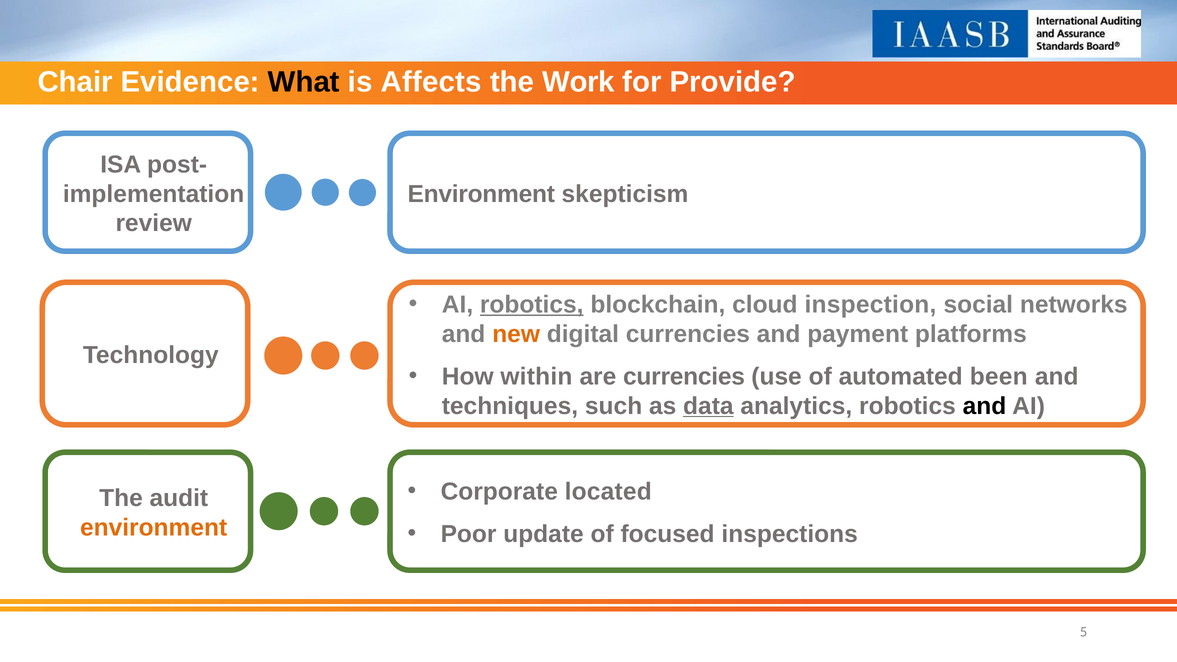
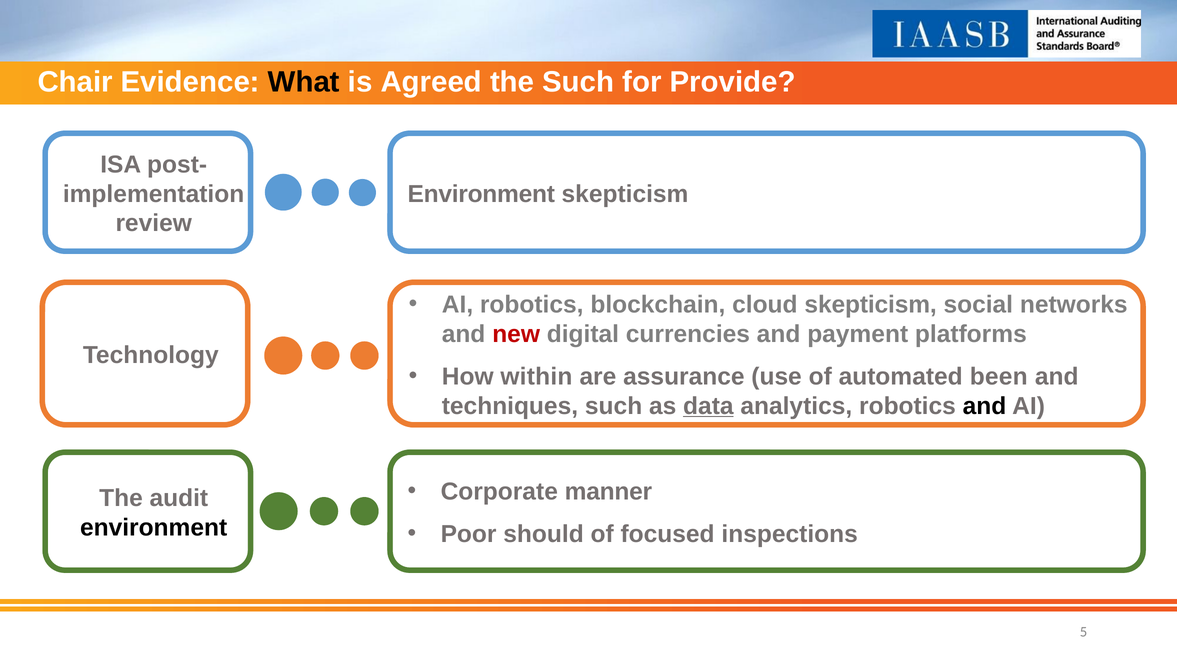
Affects: Affects -> Agreed (431, 82)
the Work: Work -> Such (578, 82)
robotics underline: present -> none (532, 305)
cloud inspection: inspection -> skepticism (871, 305)
new colour: orange -> red (516, 334)
are currencies: currencies -> assurance (684, 377)
located: located -> manner (608, 492)
environment colour: orange -> black (154, 528)
update: update -> should (543, 534)
